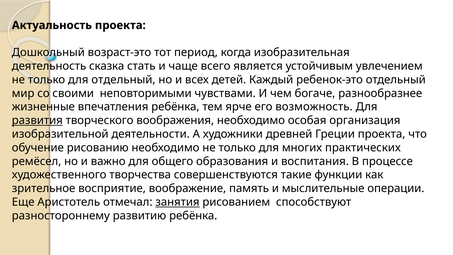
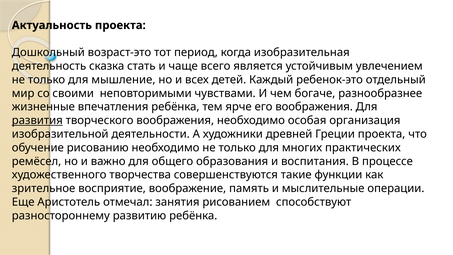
для отдельный: отдельный -> мышление (123, 80)
его возможность: возможность -> воображения (314, 107)
занятия underline: present -> none (177, 202)
